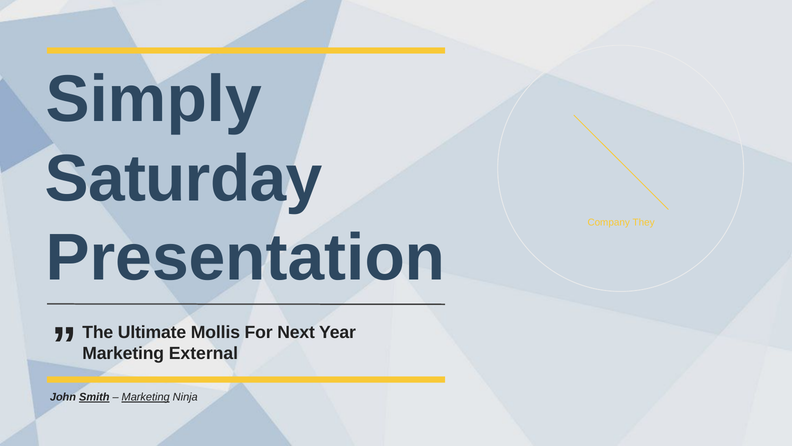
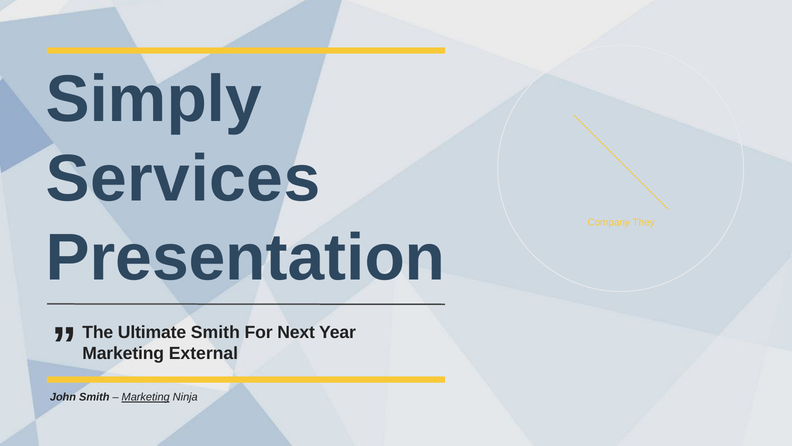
Saturday: Saturday -> Services (183, 179)
Ultimate Mollis: Mollis -> Smith (215, 332)
Smith underline: present -> none (94, 397)
